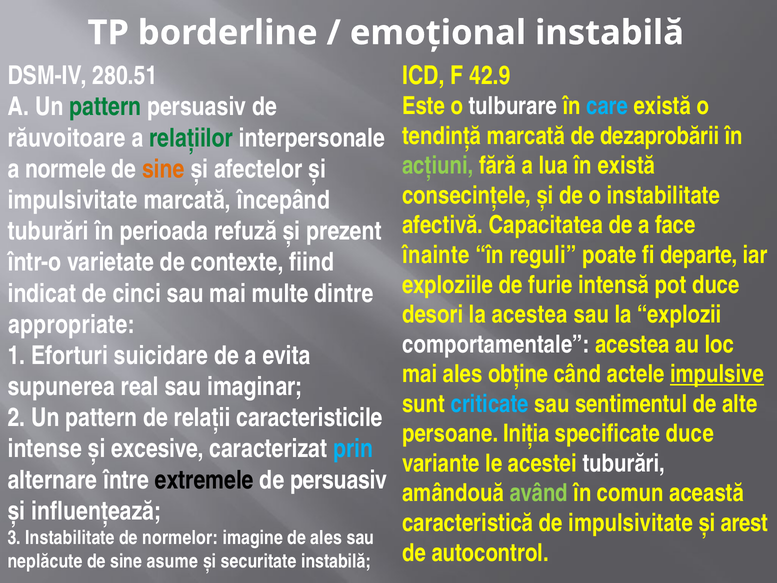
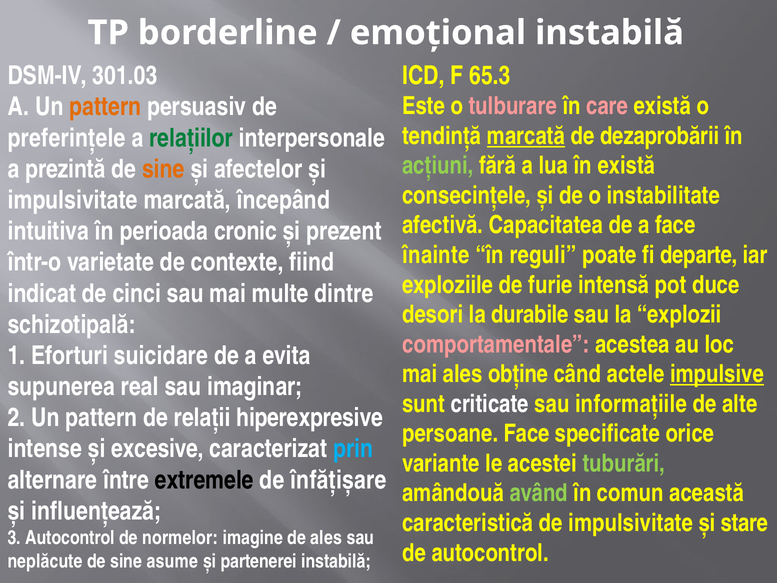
280.51: 280.51 -> 301.03 (125, 76)
42.9: 42.9 -> 65.3 (490, 76)
tulburare colour: white -> pink (513, 106)
care colour: light blue -> pink (607, 106)
pattern colour: green -> orange (105, 107)
marcată underline: none -> present (526, 136)
răuvoitoare: răuvoitoare -> preferinţele (67, 138)
normele: normele -> prezintă (66, 169)
tuburări: tuburări -> intuitiva (48, 231)
refuză: refuză -> cronic (246, 231)
la acestea: acestea -> durabile (530, 314)
appropriate: appropriate -> schizotipală (72, 324)
comportamentale colour: white -> pink (496, 344)
criticate colour: light blue -> white (490, 404)
sentimentul: sentimentul -> informaţiile (631, 404)
caracteristicile: caracteristicile -> hiperexpresive (310, 418)
persoane Iniţia: Iniţia -> Face (527, 434)
specificate duce: duce -> orice (690, 434)
tuburări colour: white -> light green (624, 463)
de persuasiv: persuasiv -> înfăţişare (338, 480)
arest: arest -> stare (744, 523)
3 Instabilitate: Instabilitate -> Autocontrol (70, 538)
securitate: securitate -> partenerei (259, 561)
